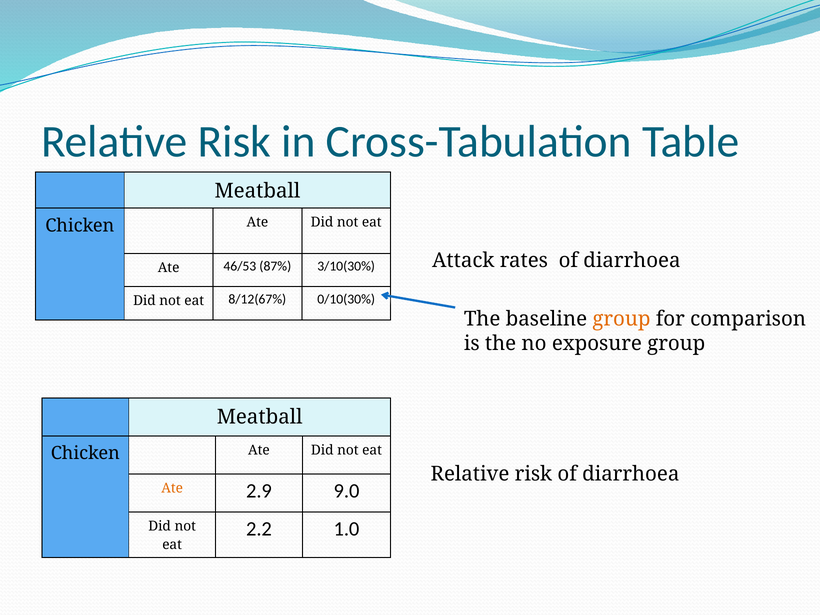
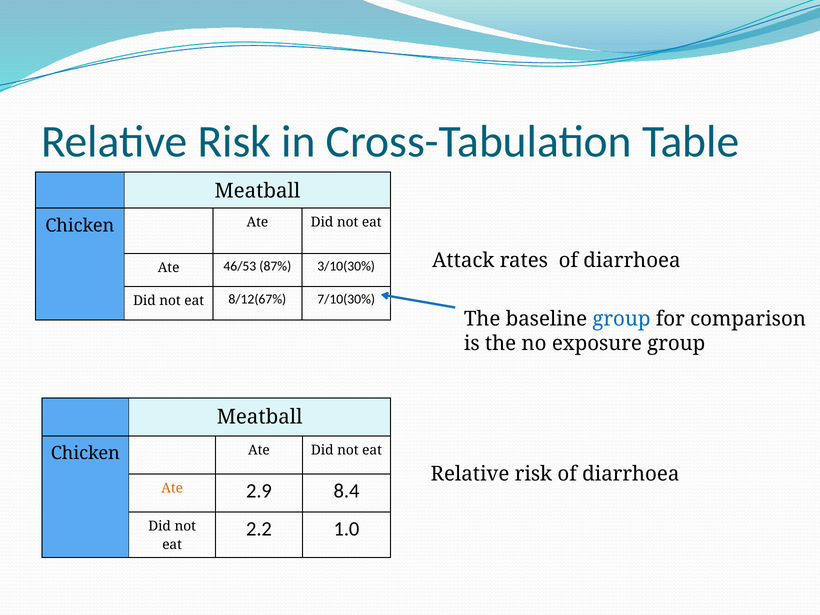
0/10(30%: 0/10(30% -> 7/10(30% (346, 299)
group colour: orange -> blue (621, 319)
9.0: 9.0 -> 8.4 (346, 491)
